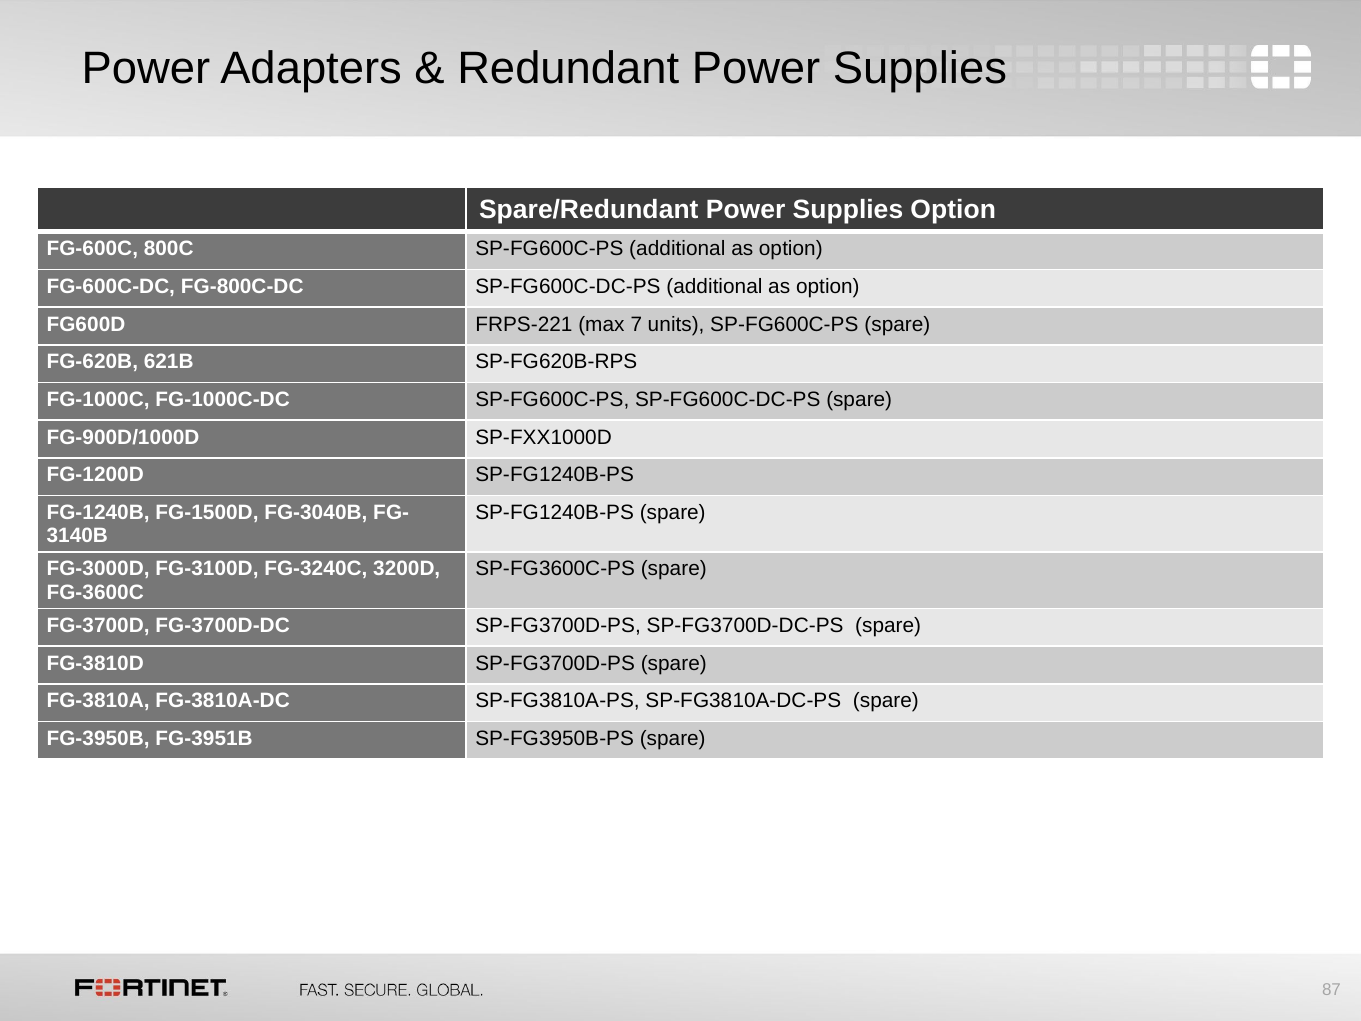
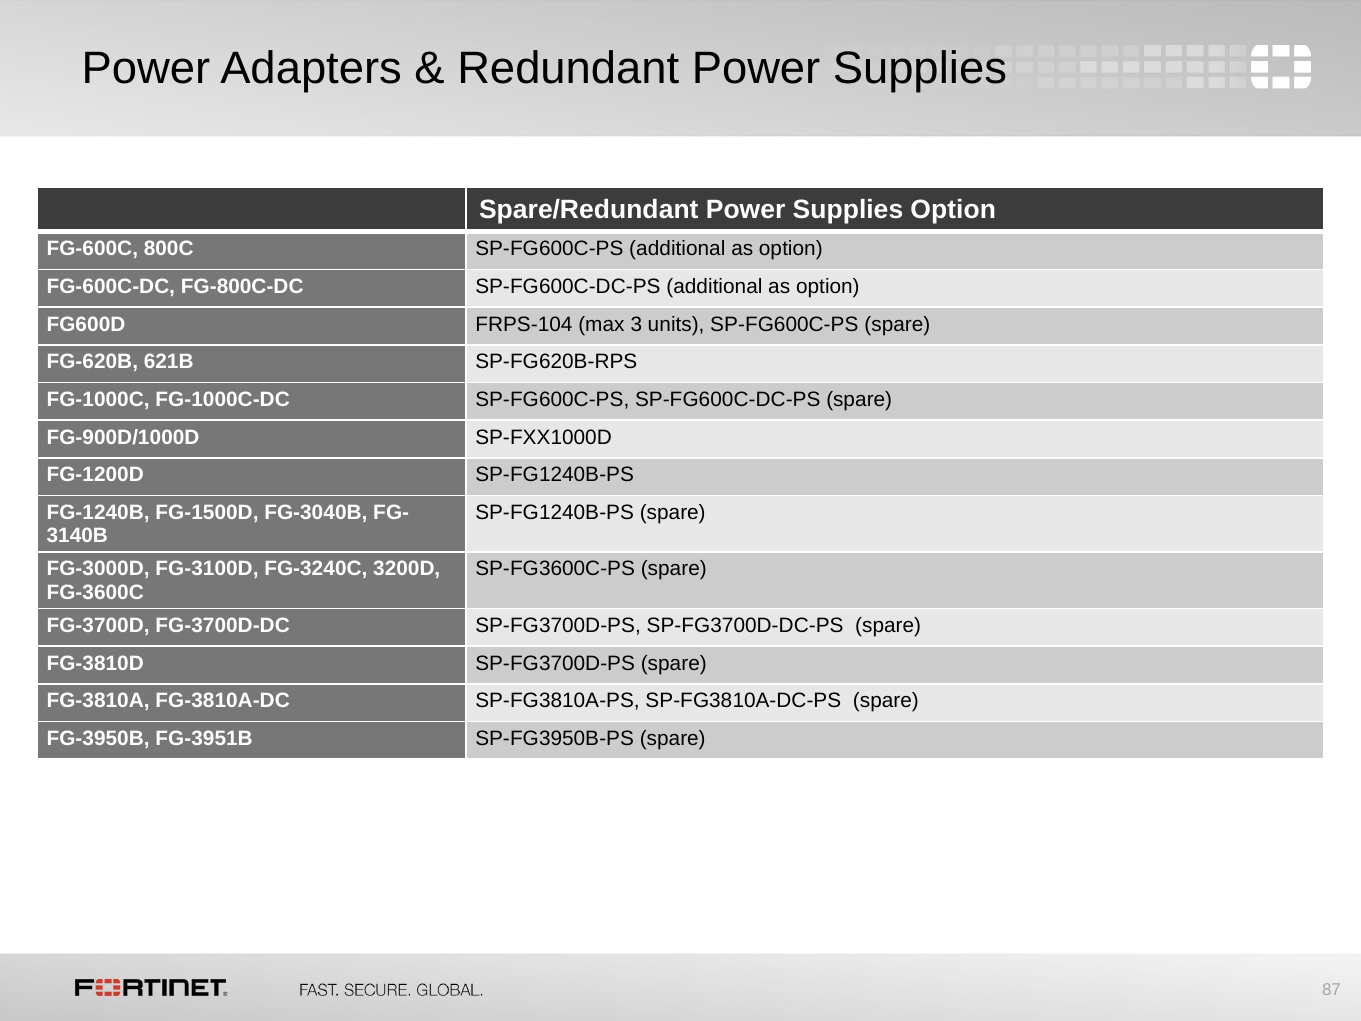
FRPS-221: FRPS-221 -> FRPS-104 (524, 324)
7: 7 -> 3 (636, 324)
